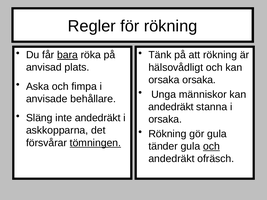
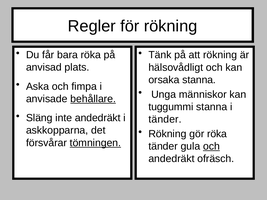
bara underline: present -> none (67, 55)
orsaka orsaka: orsaka -> stanna (199, 80)
behållare underline: none -> present (93, 99)
andedräkt: andedräkt -> tuggummi (171, 107)
orsaka: orsaka -> tänder (165, 119)
gör gula: gula -> röka (217, 134)
